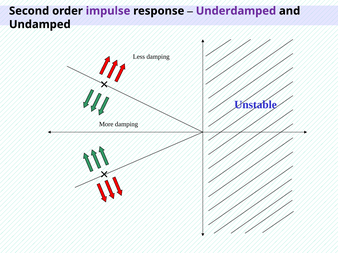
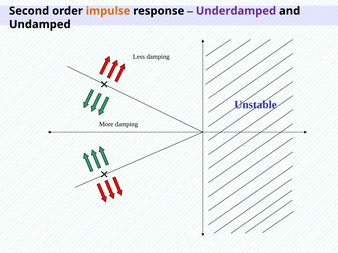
impulse colour: purple -> orange (108, 11)
